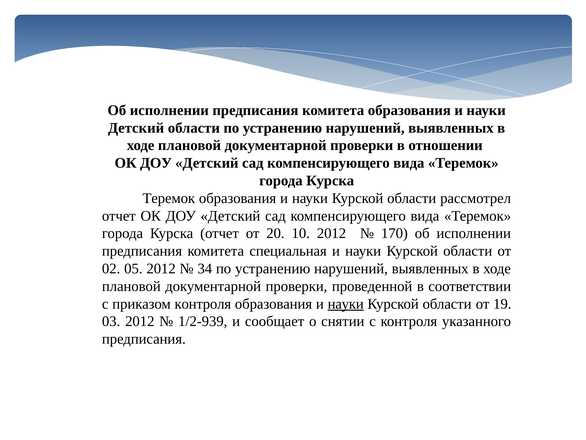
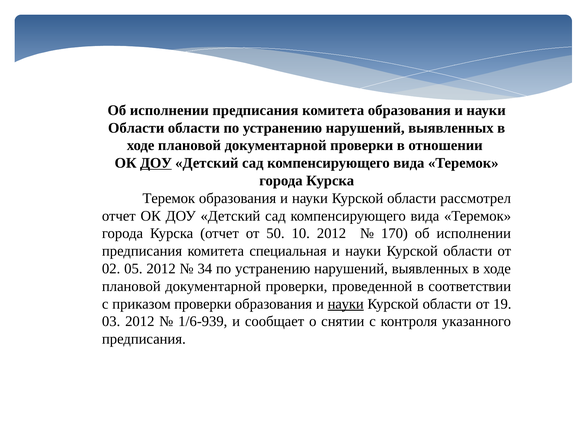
Детский: Детский -> Области (136, 128)
ДОУ underline: none -> present (156, 163)
20: 20 -> 50 (275, 233)
приказом контроля: контроля -> проверки (203, 303)
1/2-939: 1/2-939 -> 1/6-939 (203, 321)
